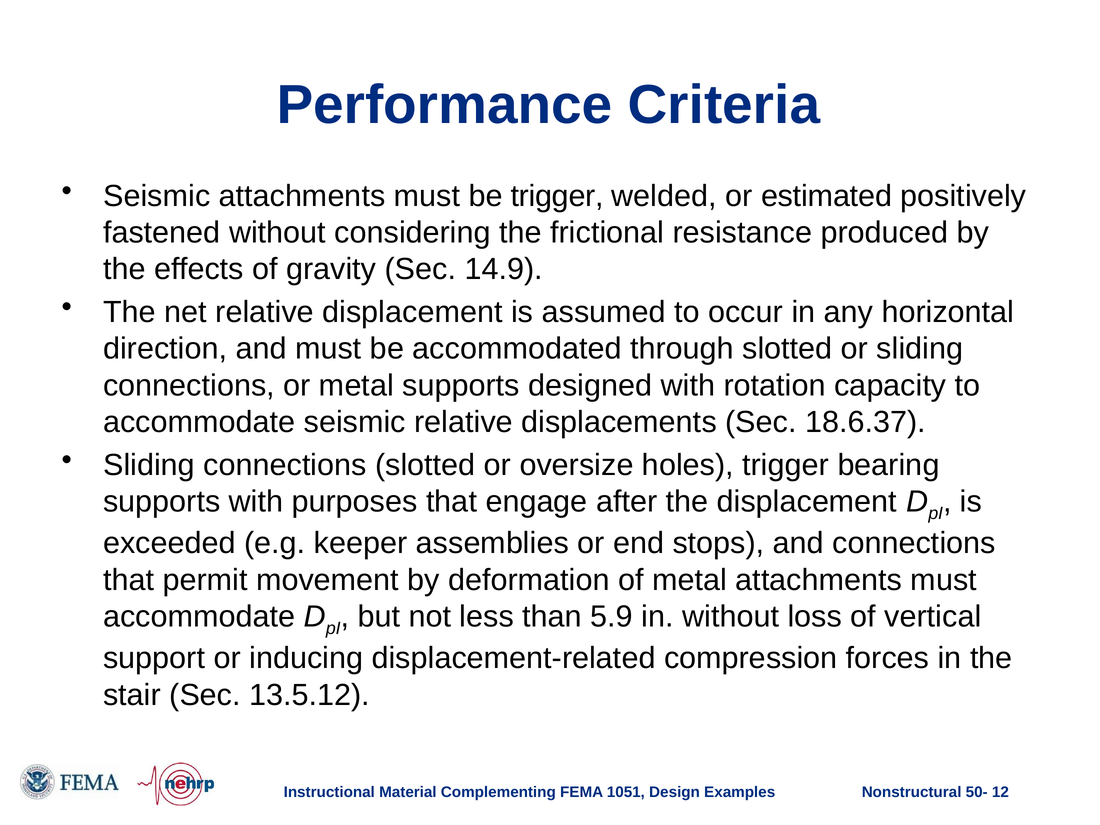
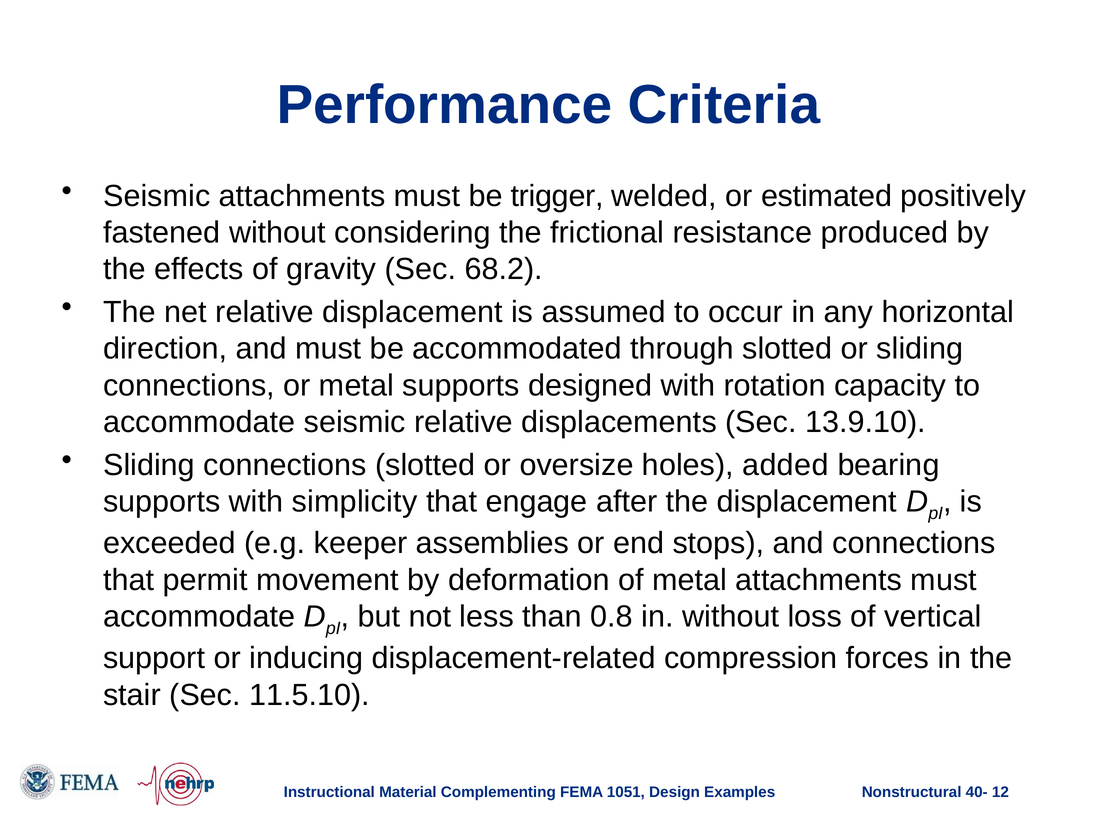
14.9: 14.9 -> 68.2 (504, 269)
18.6.37: 18.6.37 -> 13.9.10 (866, 422)
holes trigger: trigger -> added (785, 465)
purposes: purposes -> simplicity (355, 502)
5.9: 5.9 -> 0.8 (612, 617)
13.5.12: 13.5.12 -> 11.5.10 (310, 695)
50-: 50- -> 40- (977, 792)
